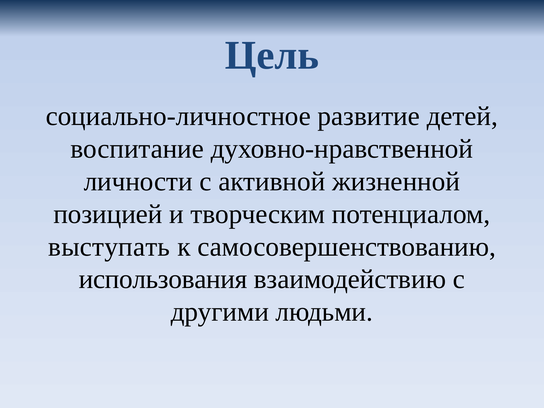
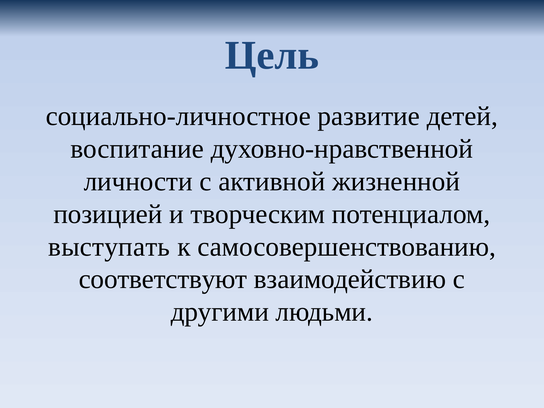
использования: использования -> соответствуют (163, 279)
